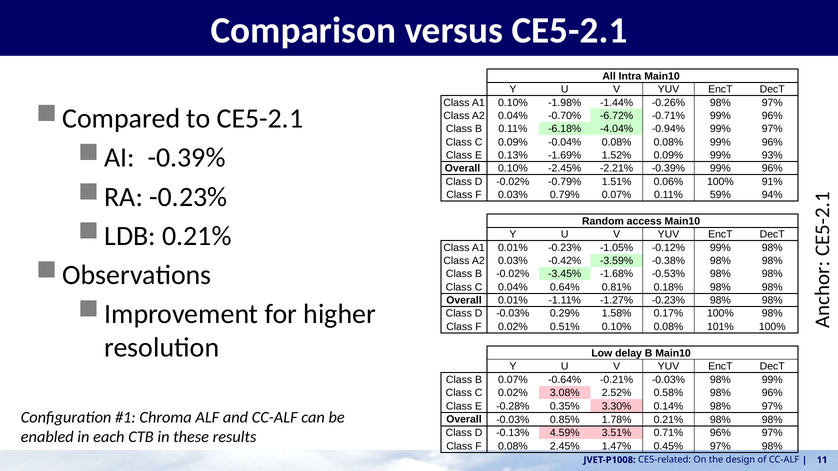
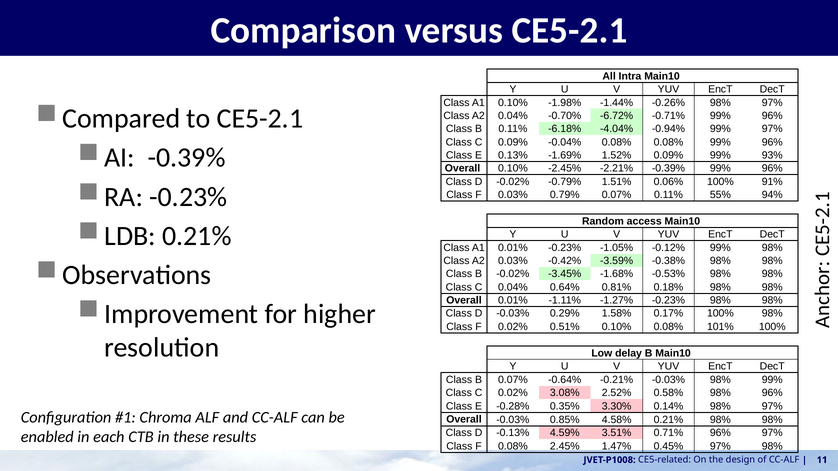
59%: 59% -> 55% (720, 195)
1.78%: 1.78% -> 4.58% (617, 420)
